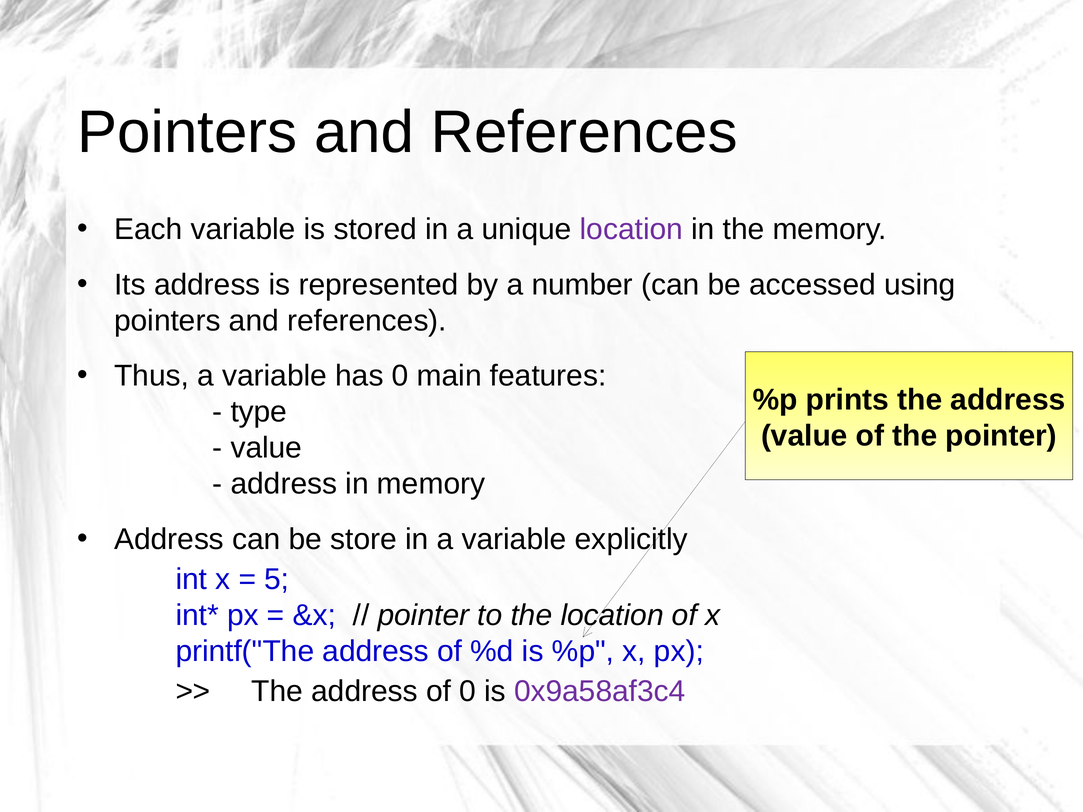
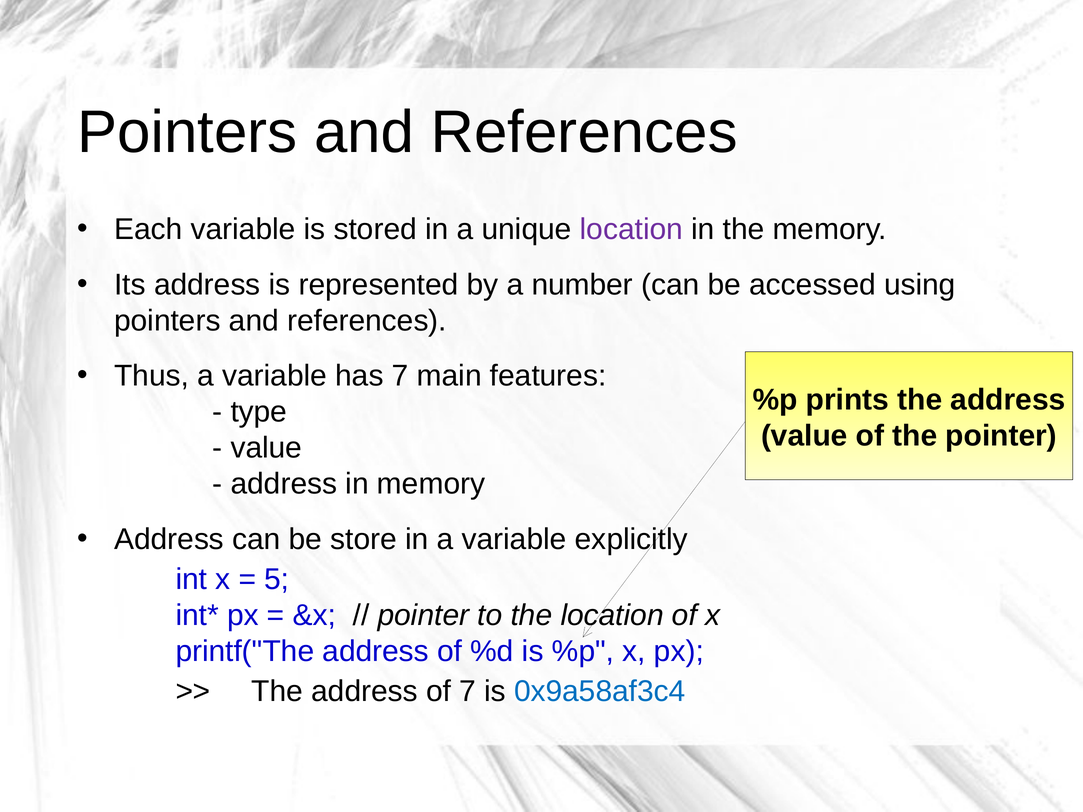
has 0: 0 -> 7 (400, 376)
of 0: 0 -> 7 (468, 692)
0x9a58af3c4 colour: purple -> blue (600, 692)
